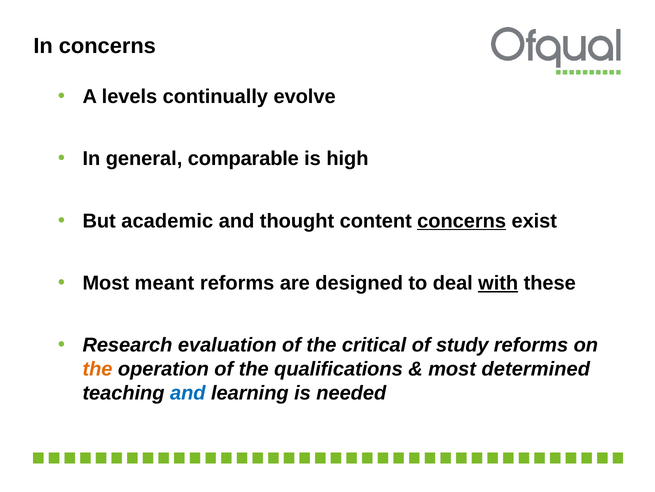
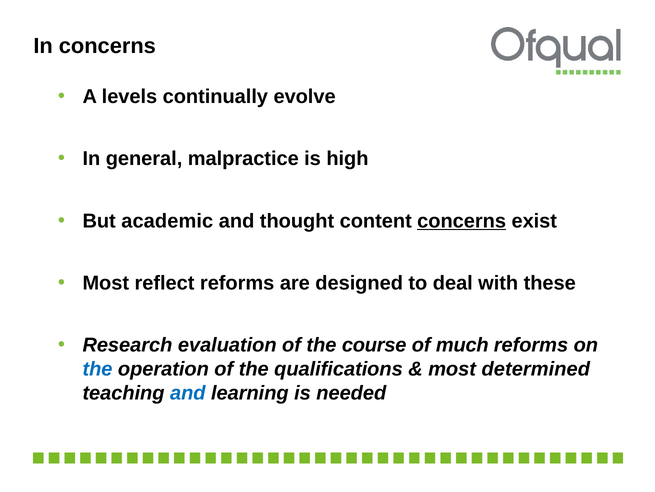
comparable: comparable -> malpractice (243, 159)
meant: meant -> reflect (165, 283)
with underline: present -> none (498, 283)
critical: critical -> course (374, 345)
study: study -> much (462, 345)
the colour: orange -> blue (98, 369)
